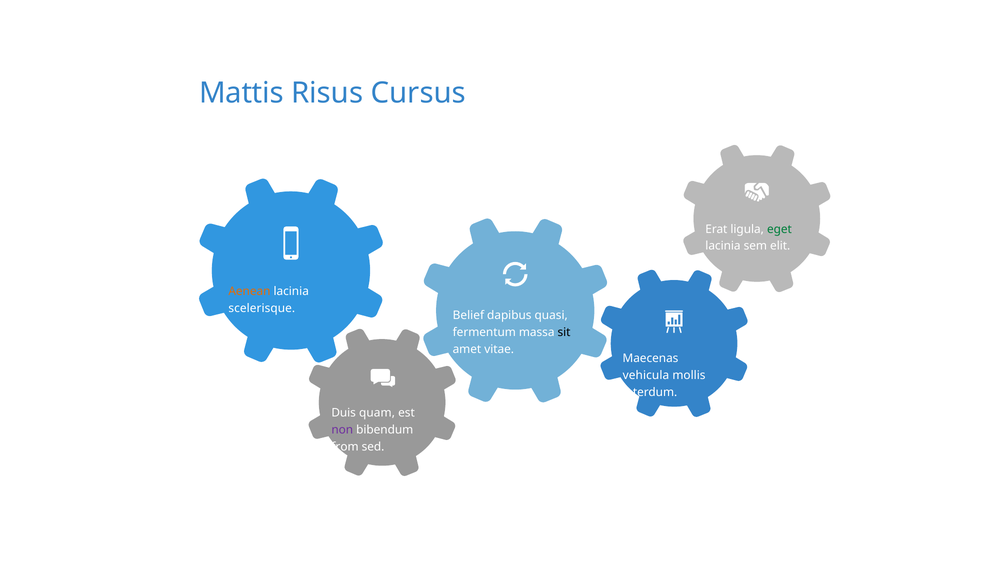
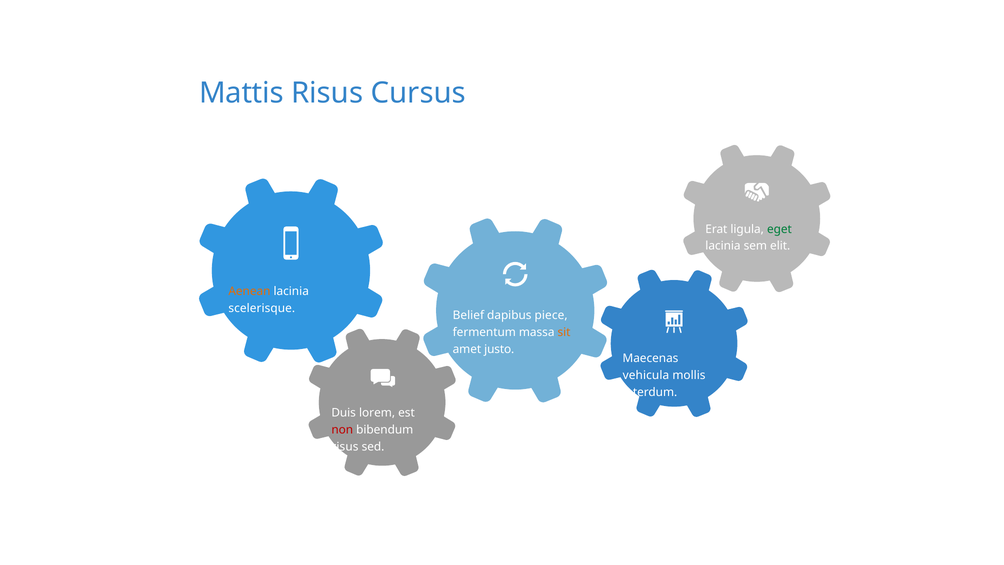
quasi: quasi -> piece (551, 315)
sit colour: black -> orange (564, 332)
vitae: vitae -> justo (499, 349)
quam: quam -> lorem (377, 413)
non colour: purple -> red (342, 430)
from: from -> risus (345, 447)
